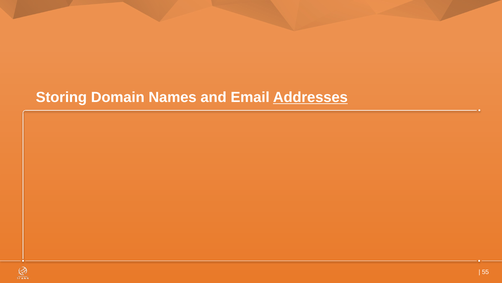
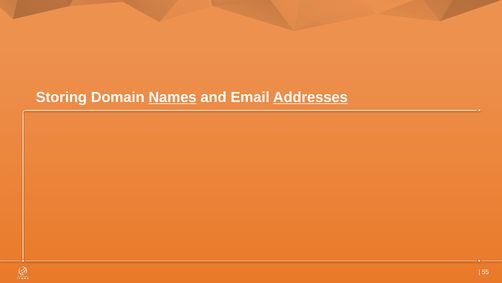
Names underline: none -> present (173, 97)
